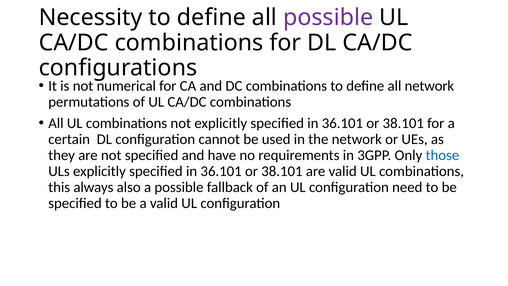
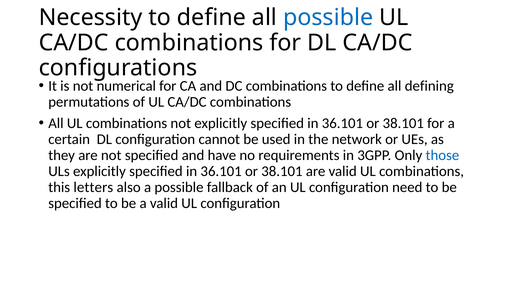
possible colour: purple -> blue (328, 18)
all network: network -> defining (429, 86)
always: always -> letters (93, 187)
